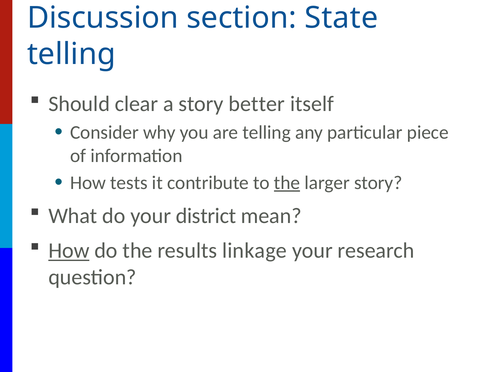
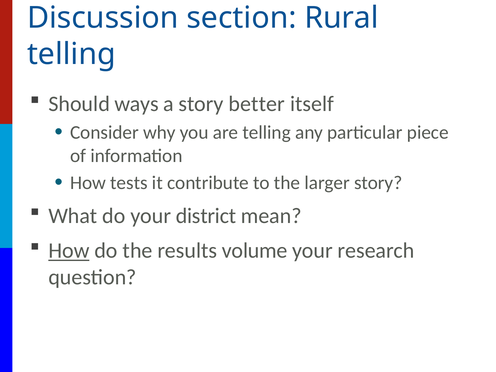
State: State -> Rural (342, 18)
clear: clear -> ways (137, 104)
the underline: present -> none (287, 183)
linkage: linkage -> volume (255, 251)
